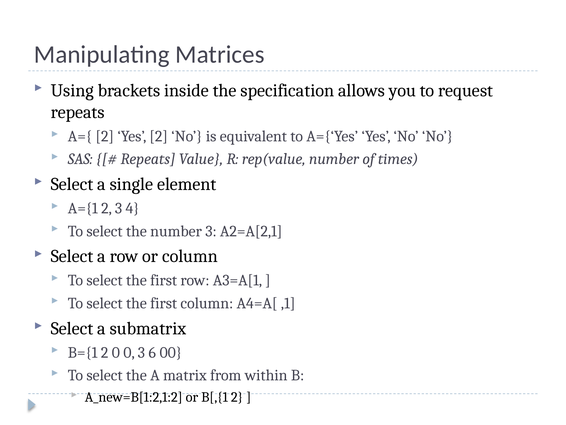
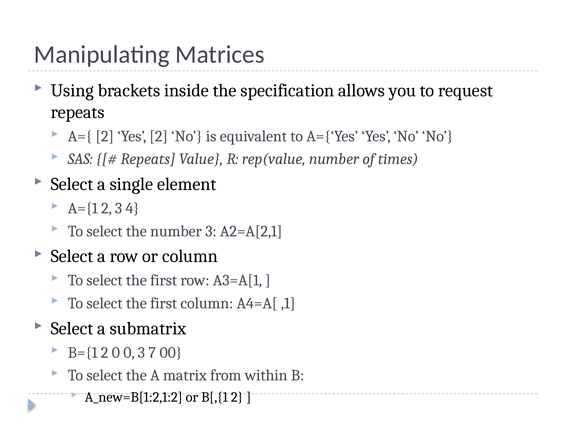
6: 6 -> 7 (152, 352)
